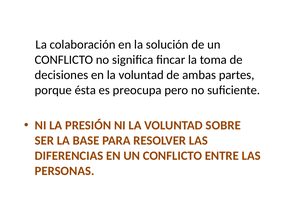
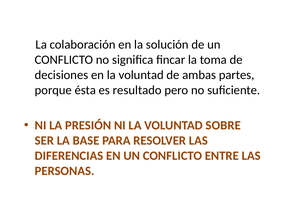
preocupa: preocupa -> resultado (137, 90)
